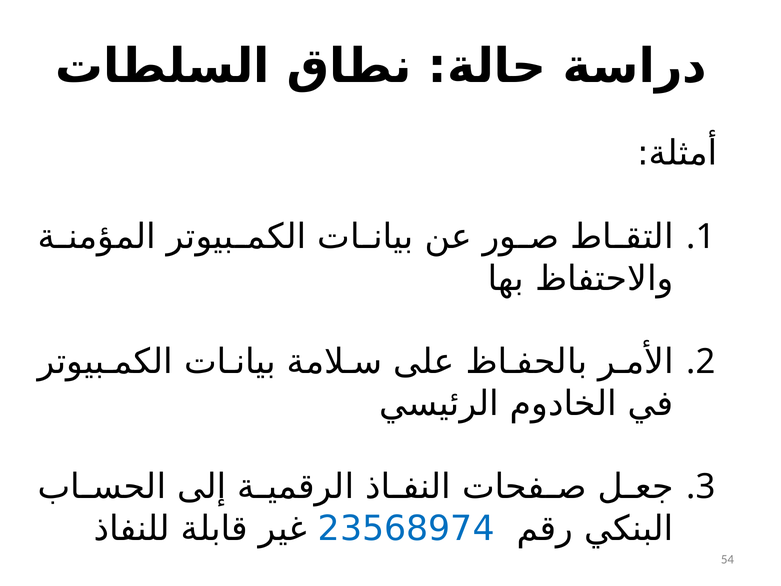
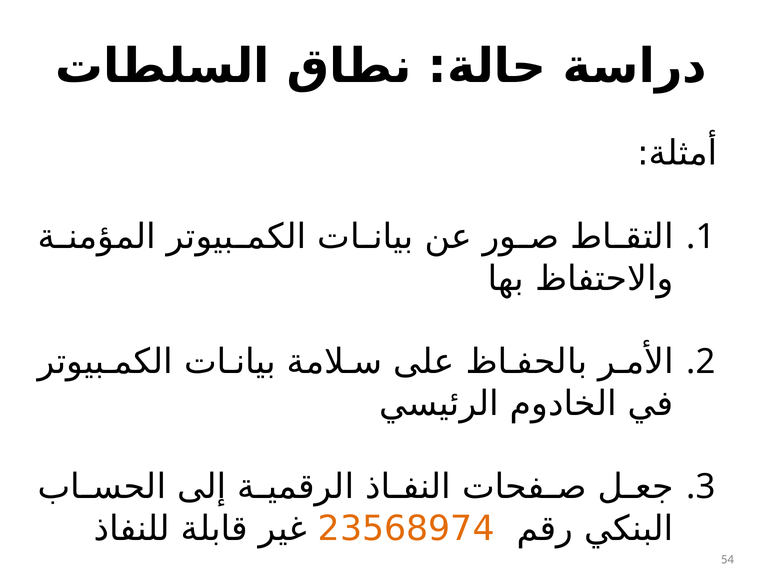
23568974 colour: blue -> orange (406, 528)
